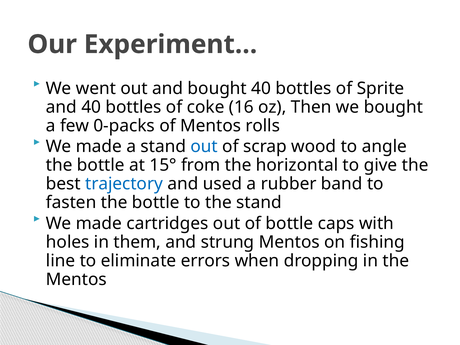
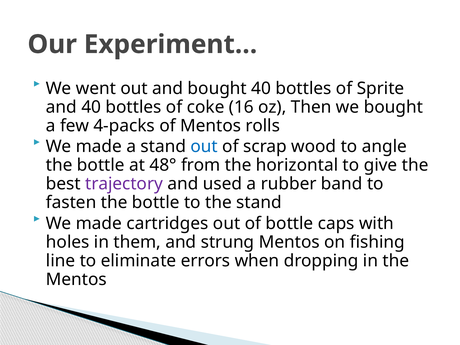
0-packs: 0-packs -> 4-packs (124, 126)
15°: 15° -> 48° (163, 165)
trajectory colour: blue -> purple (124, 184)
